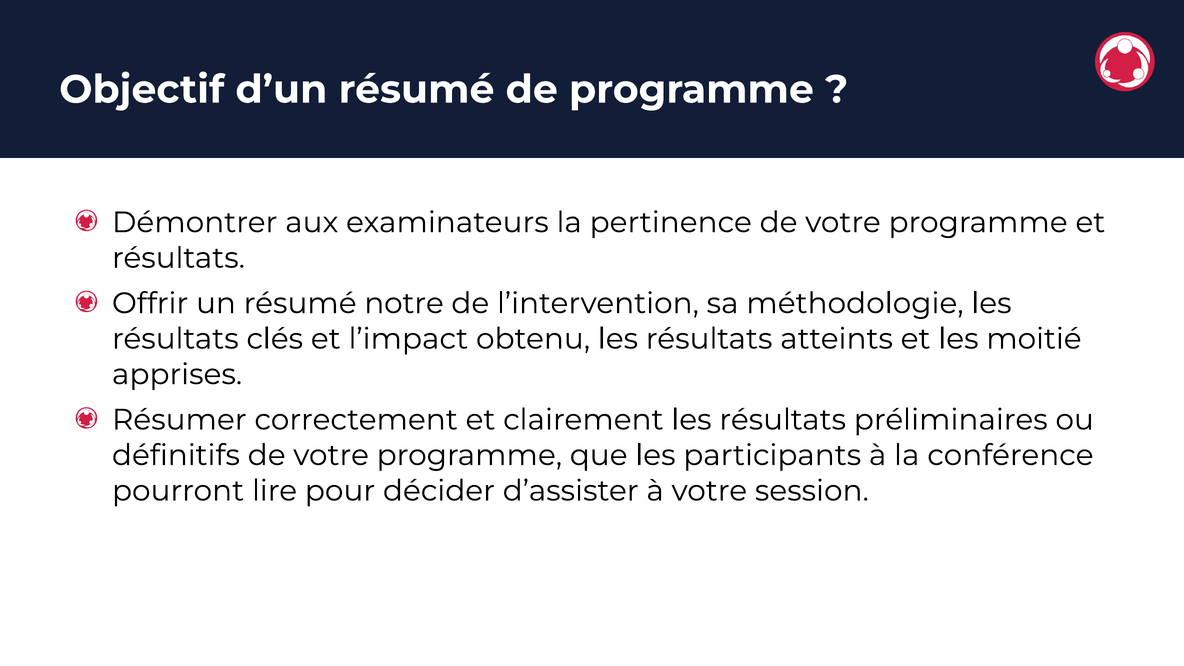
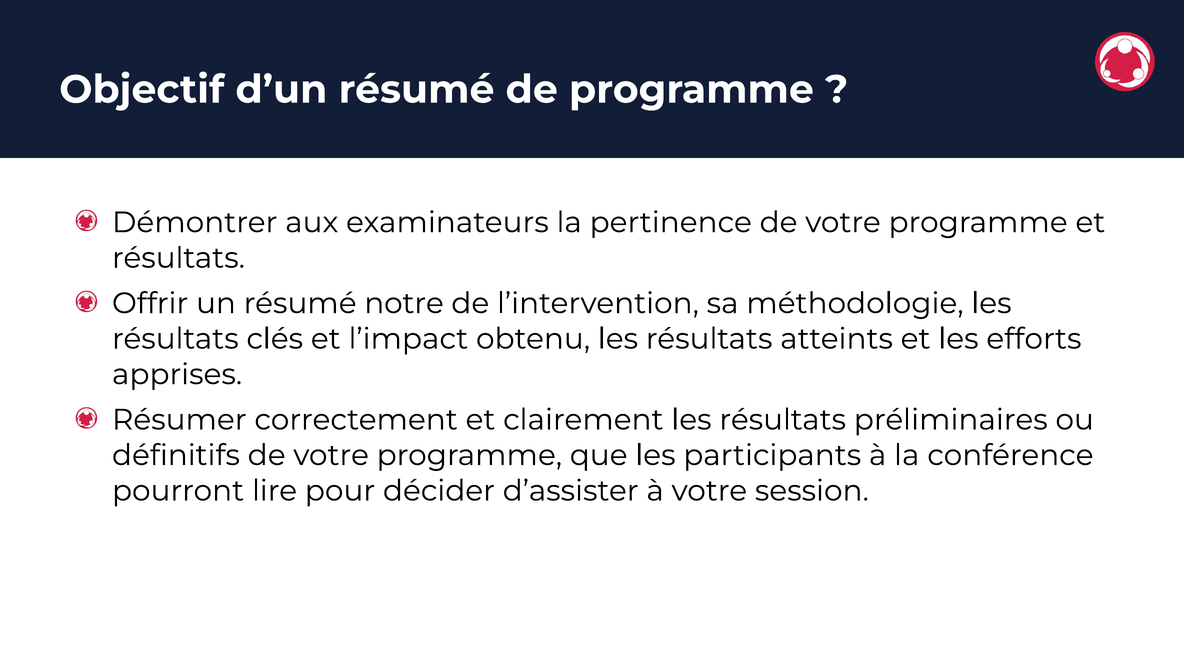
moitié: moitié -> efforts (1034, 339)
